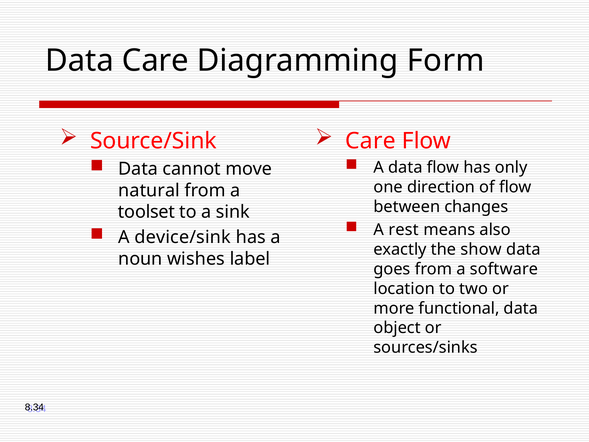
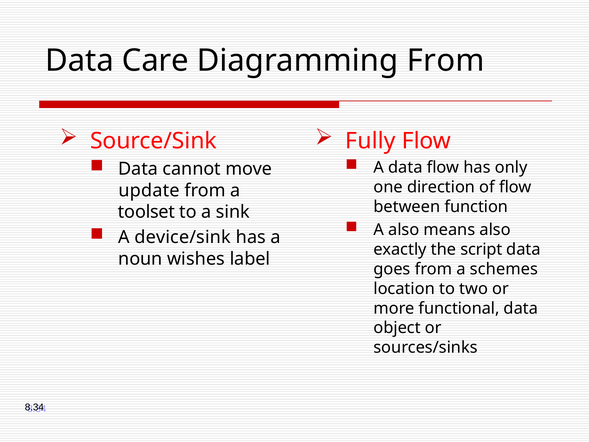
Diagramming Form: Form -> From (446, 61)
Care: Care -> Fully (370, 141)
natural: natural -> update (149, 190)
changes: changes -> function (476, 207)
A rest: rest -> also (404, 230)
show: show -> script (481, 249)
software: software -> schemes (504, 269)
